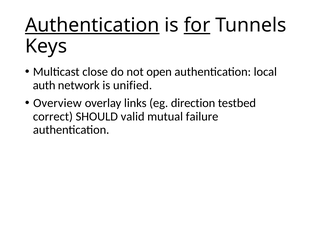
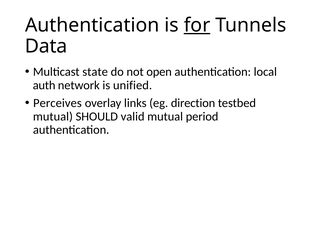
Authentication underline: present -> none (92, 25)
Keys: Keys -> Data (46, 46)
close: close -> state (95, 72)
Overview: Overview -> Perceives (57, 103)
correct: correct -> mutual (53, 116)
failure: failure -> period (202, 116)
